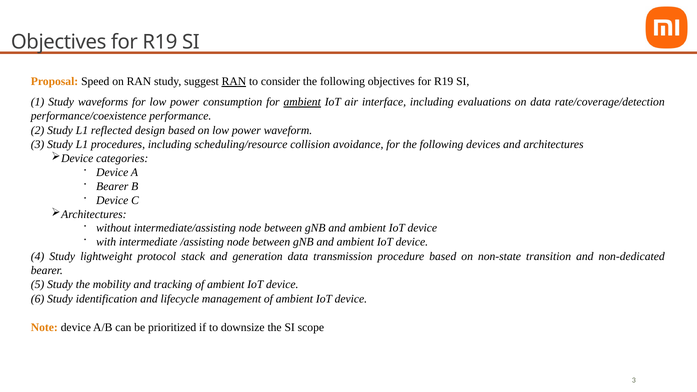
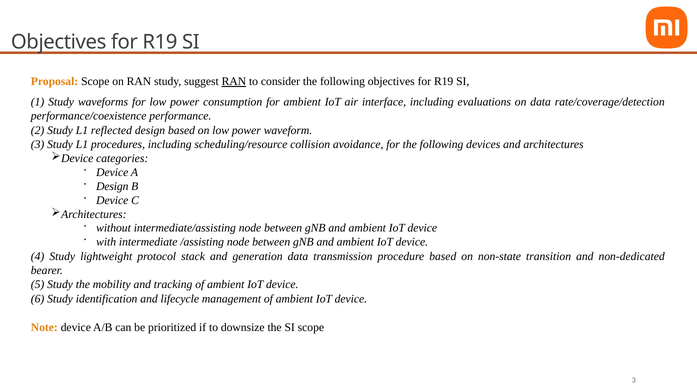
Proposal Speed: Speed -> Scope (95, 82)
ambient underline: present -> none (302, 102)
Bearer: Bearer -> Design (112, 186)
